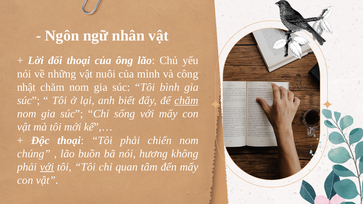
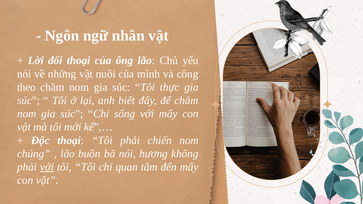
nhật: nhật -> theo (26, 87)
bình: bình -> thực (170, 87)
chăm underline: present -> none (186, 101)
